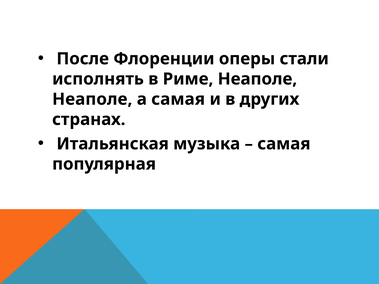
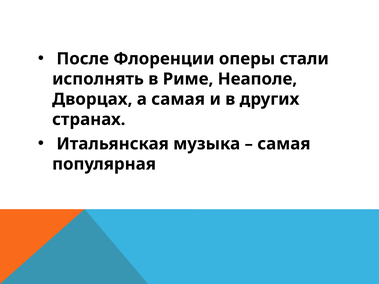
Неаполе: Неаполе -> Дворцах (92, 99)
